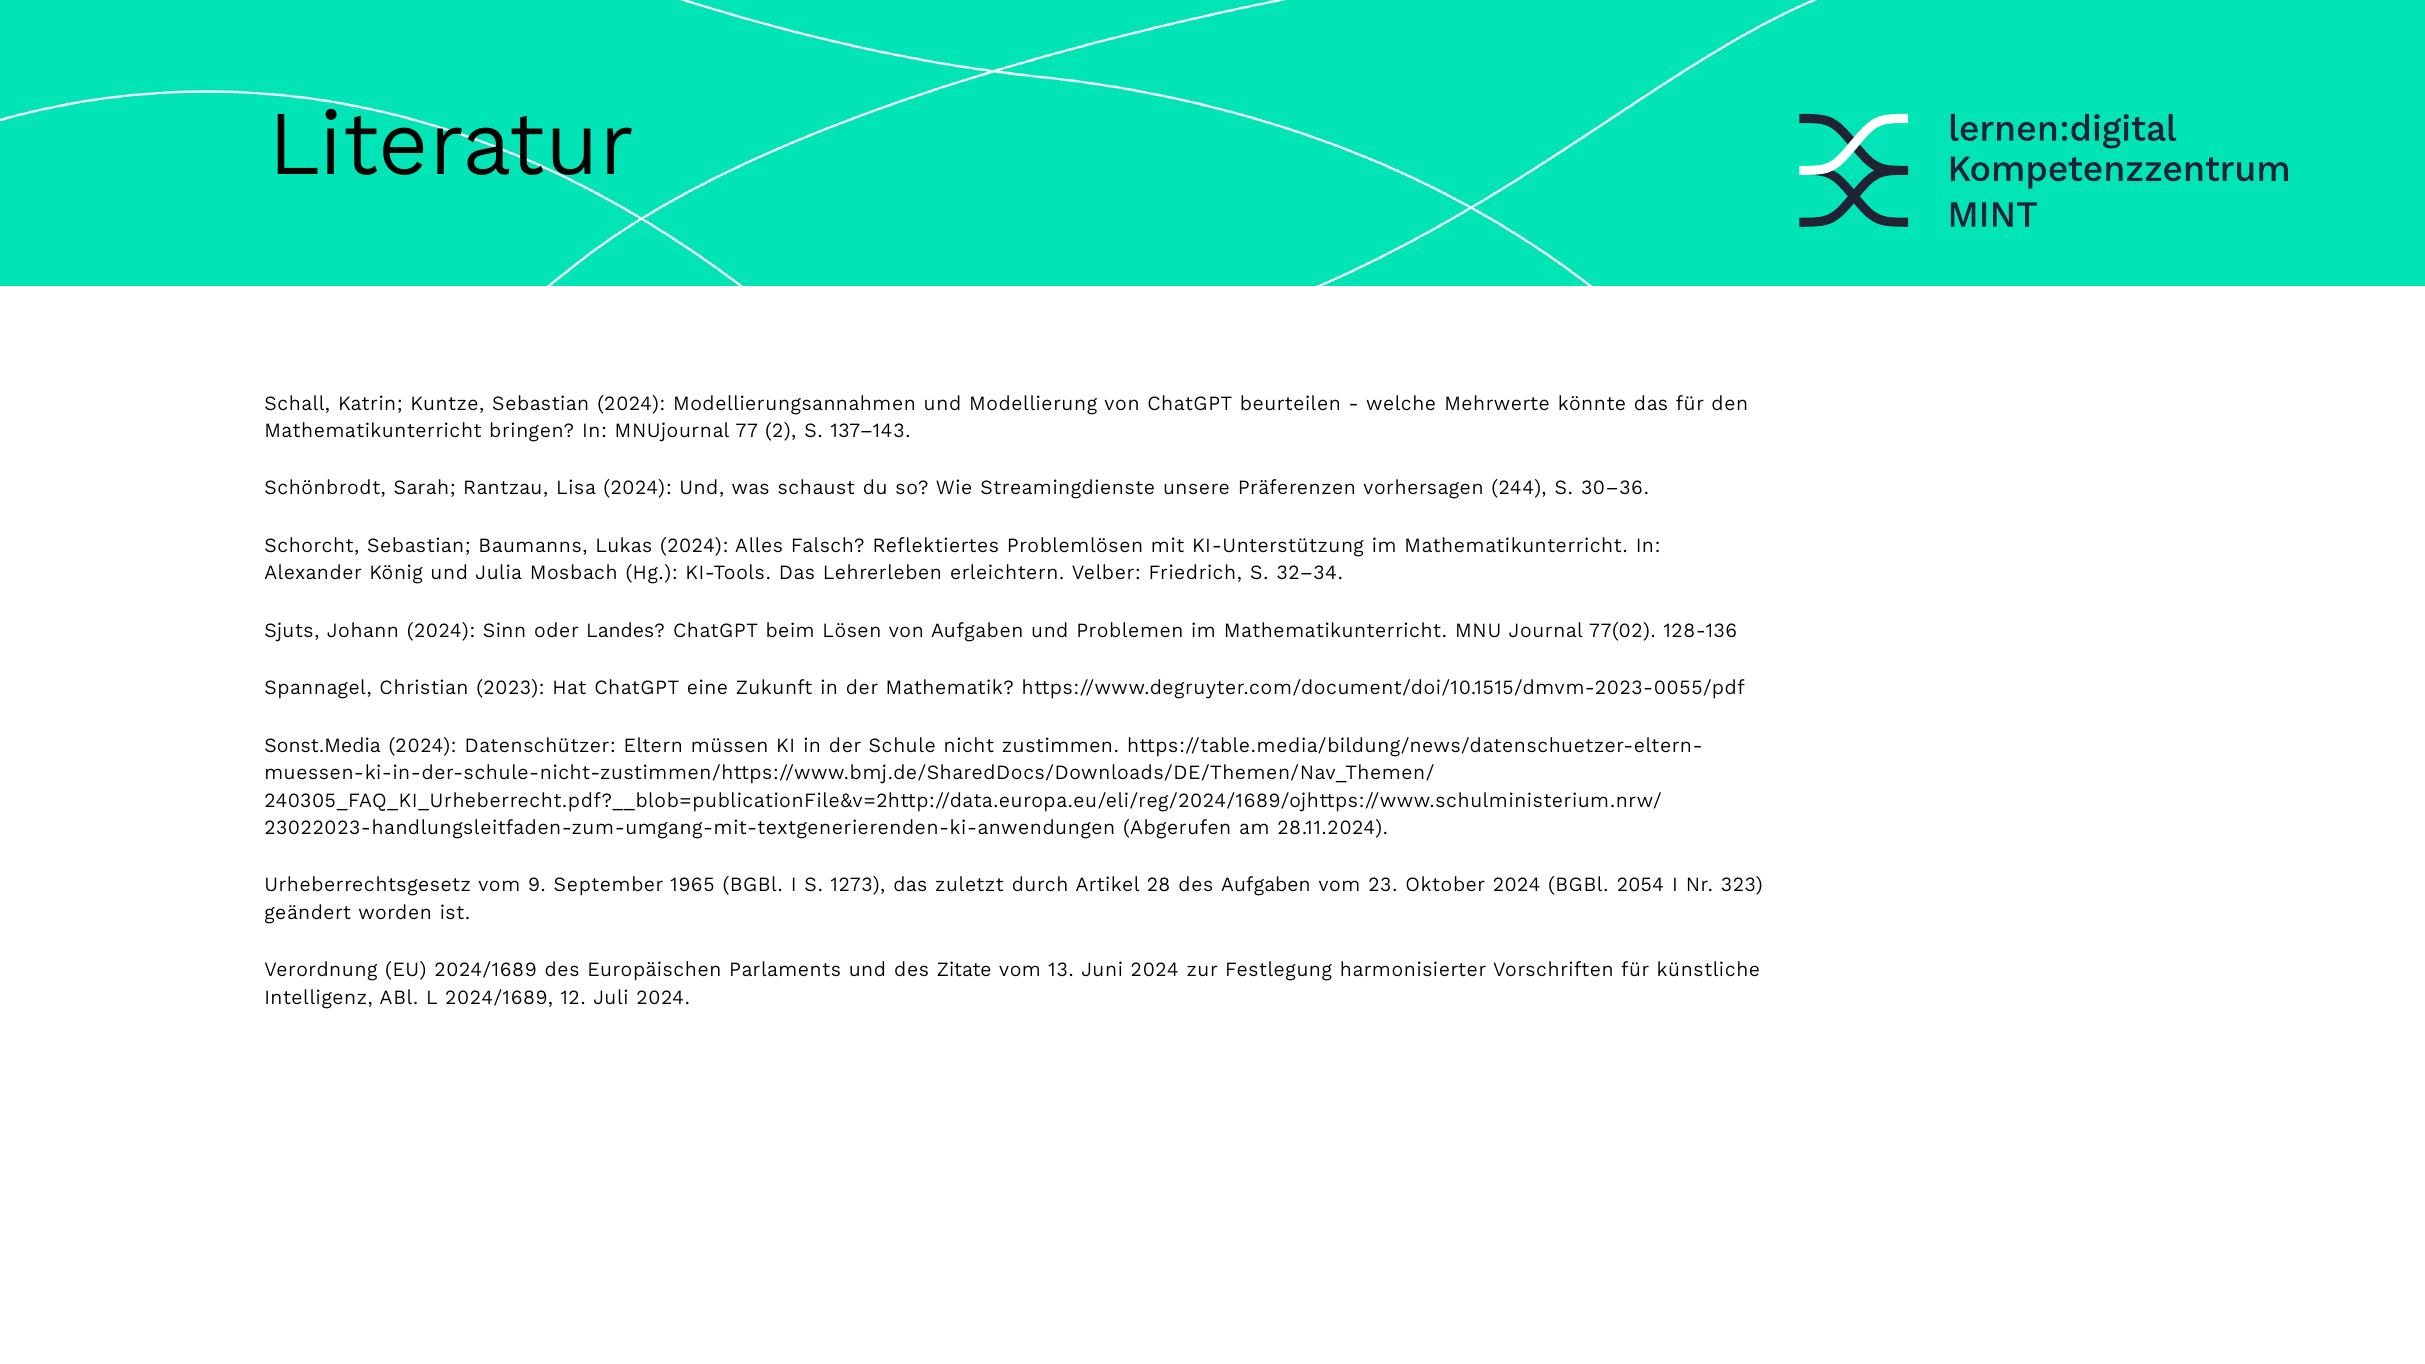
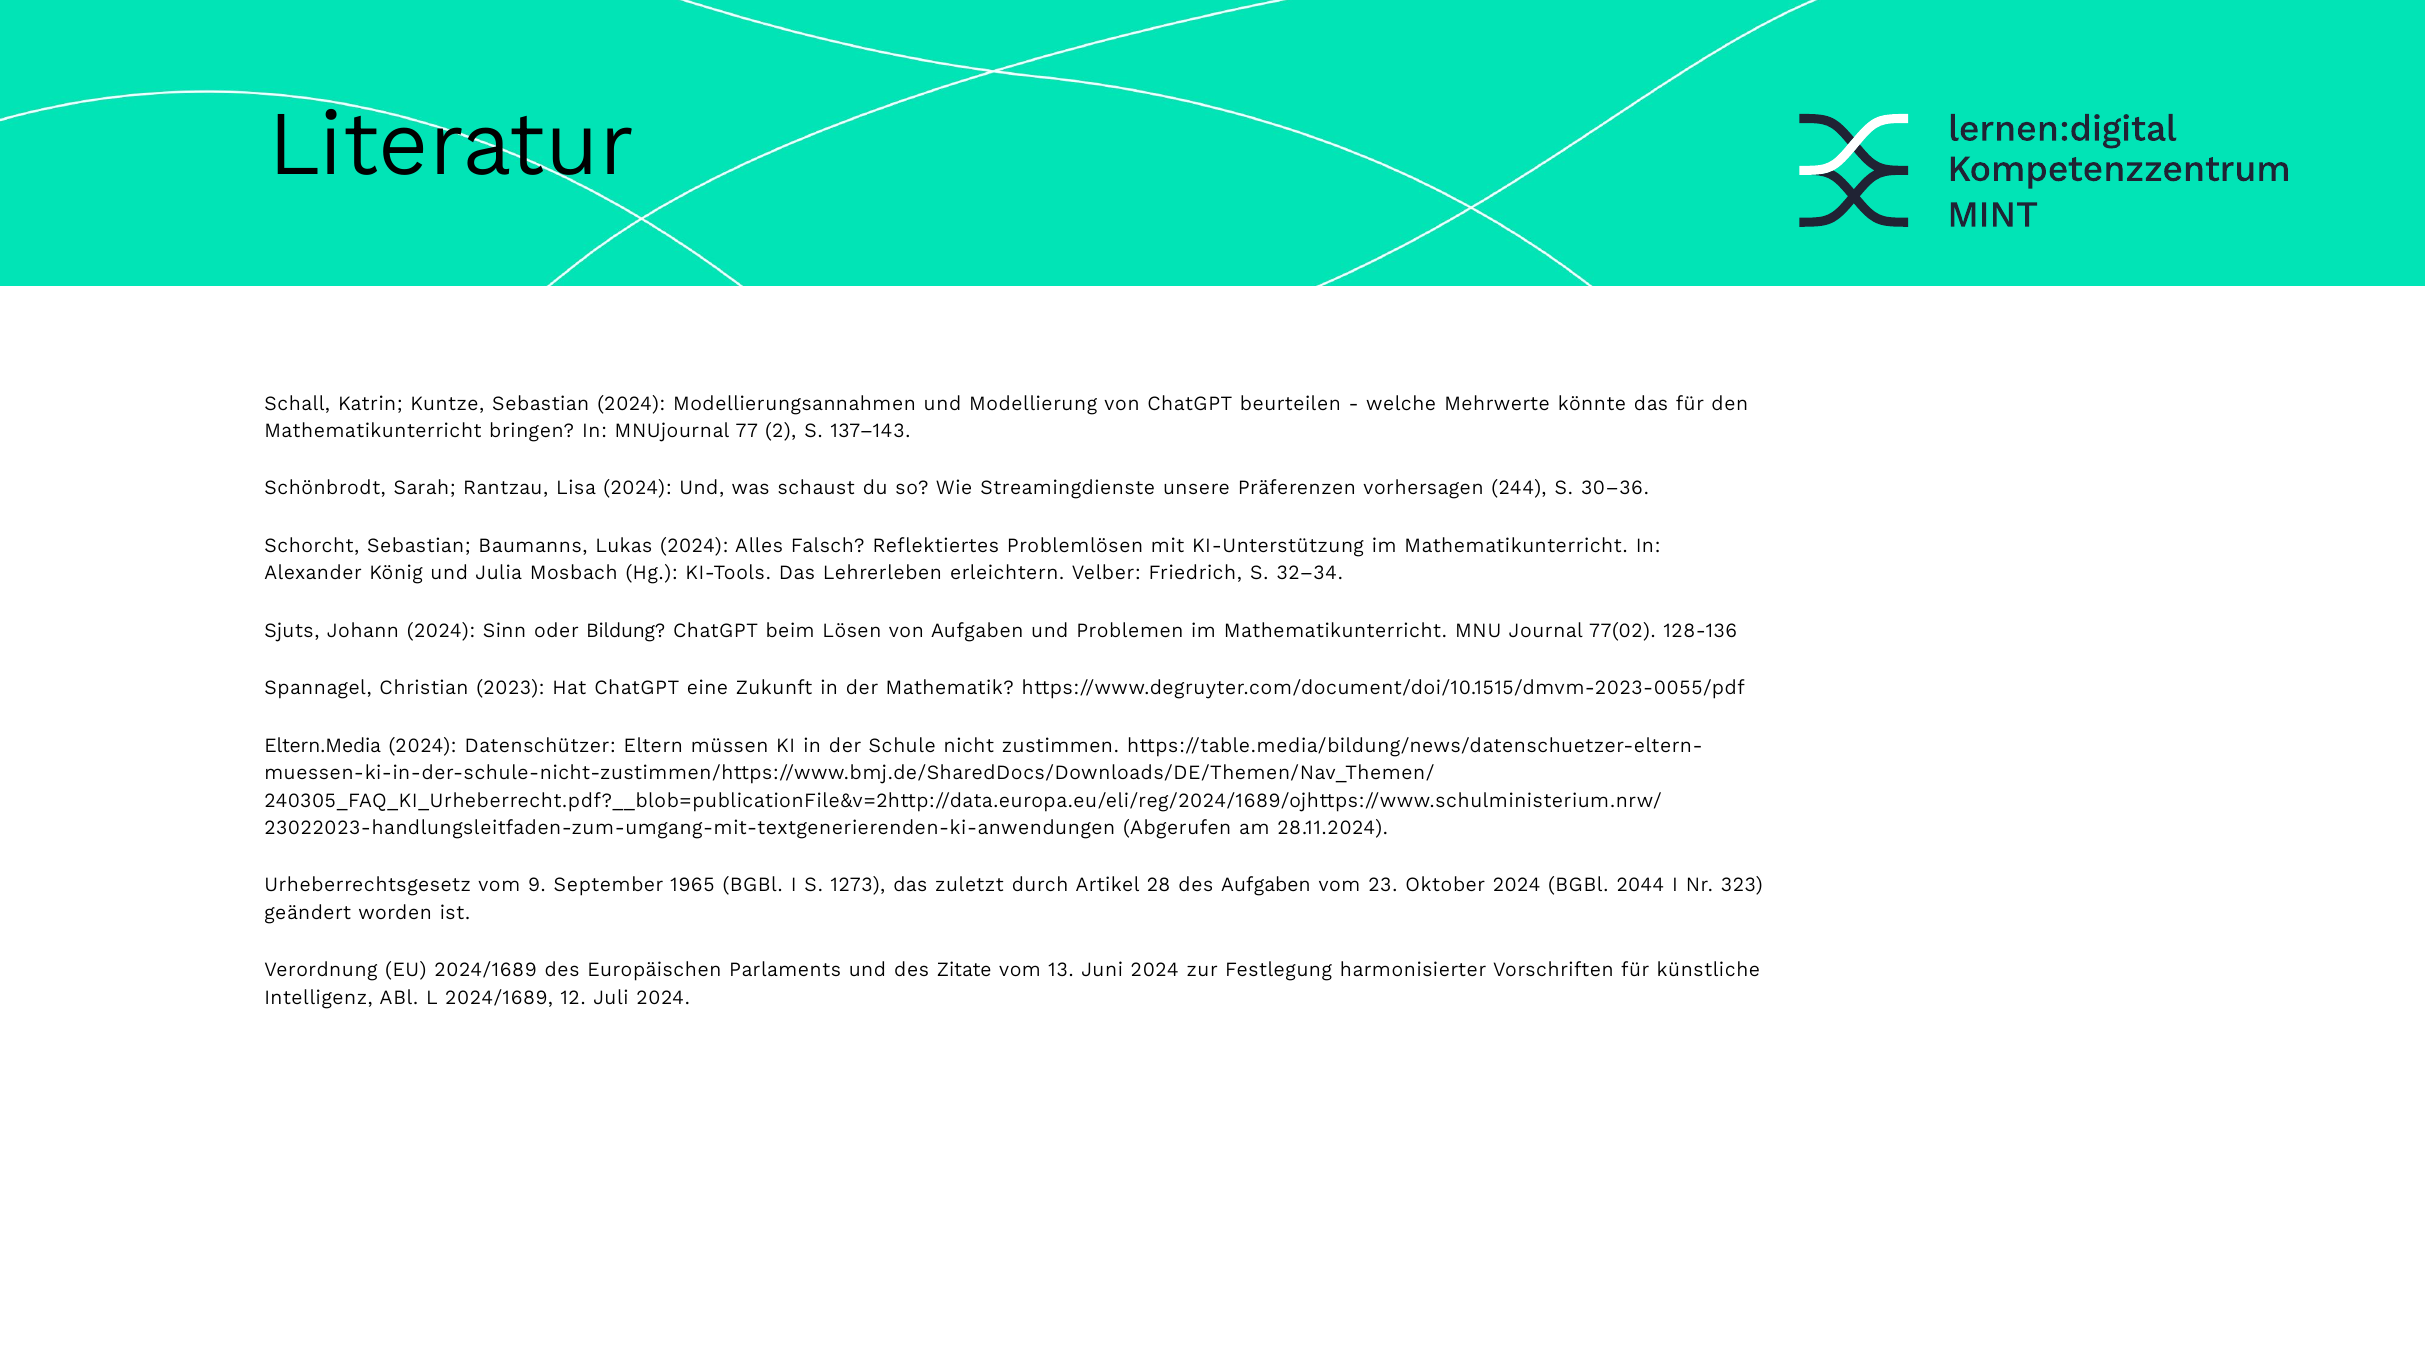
Landes: Landes -> Bildung (626, 631)
Sonst.Media: Sonst.Media -> Eltern.Media (323, 746)
2054: 2054 -> 2044 (1640, 885)
